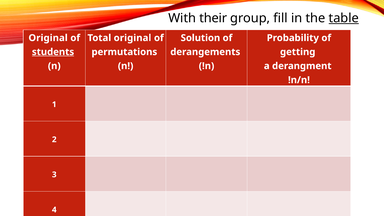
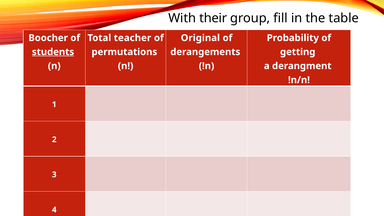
table underline: present -> none (344, 18)
Original: Original -> Boocher (48, 38)
Total original: original -> teacher (133, 38)
Solution: Solution -> Original (200, 38)
